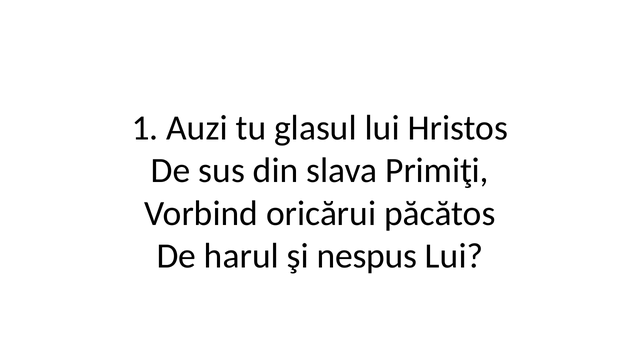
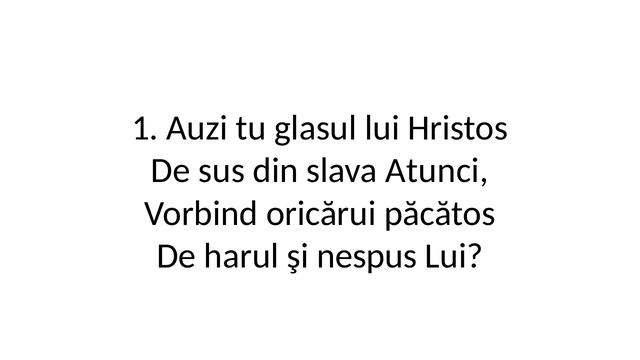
Primiţi: Primiţi -> Atunci (437, 171)
